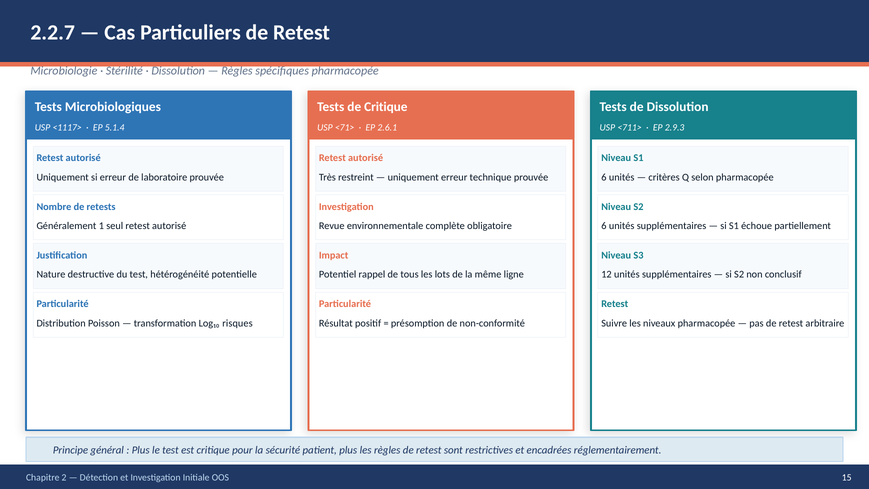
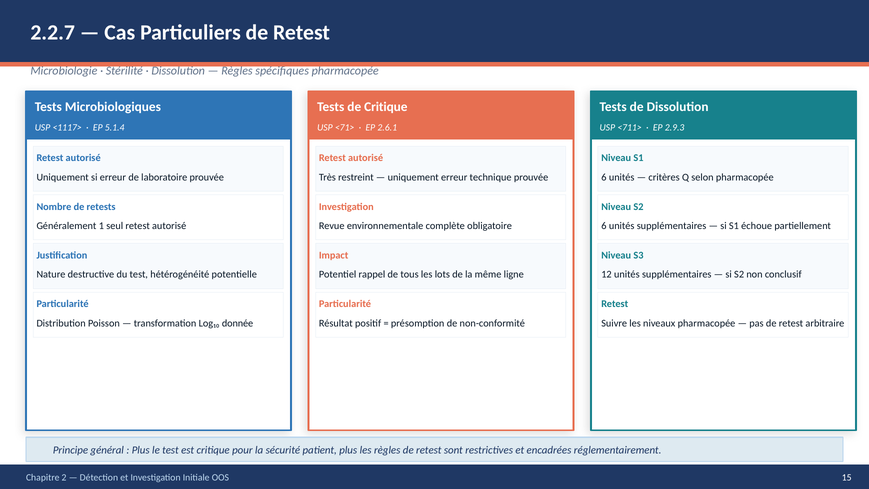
risques: risques -> donnée (238, 323)
